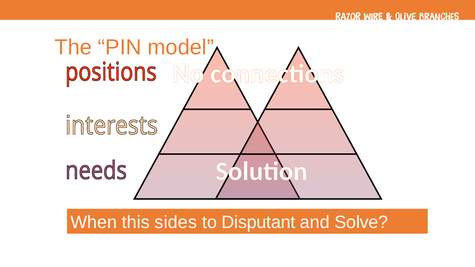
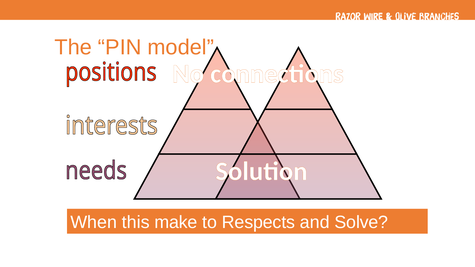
sides: sides -> make (176, 223)
Disputant: Disputant -> Respects (258, 223)
